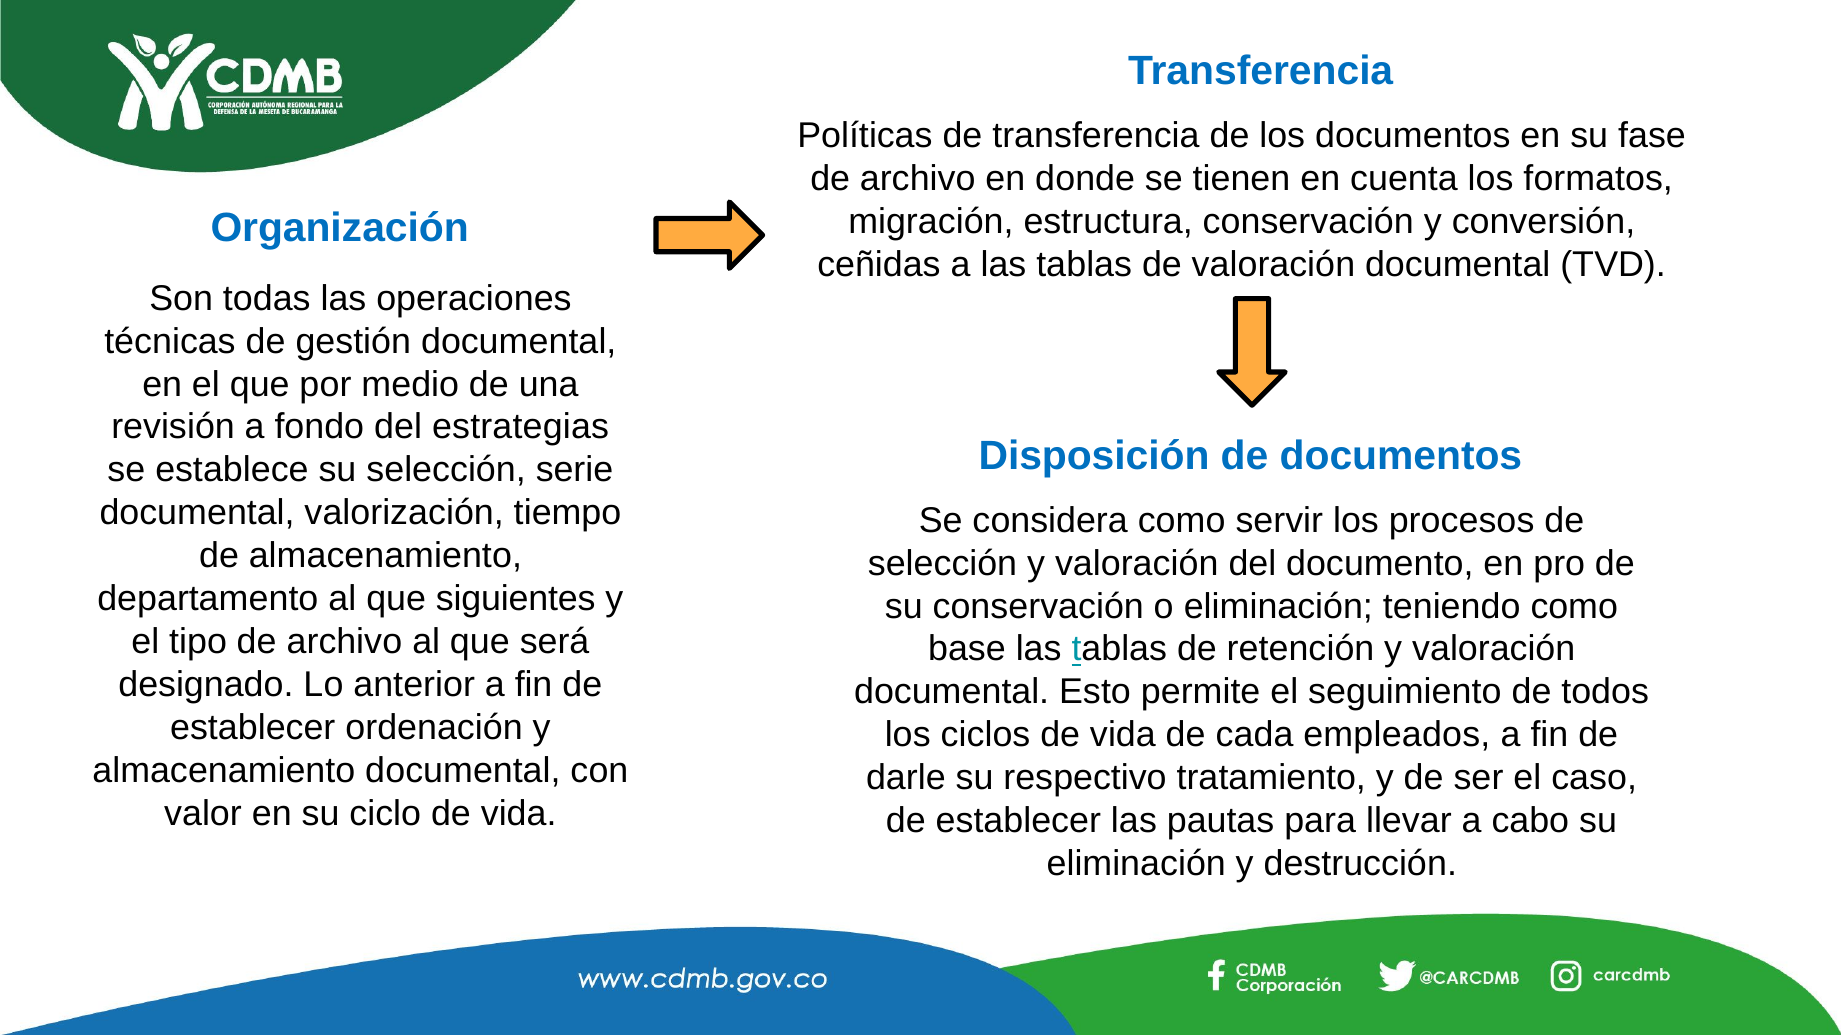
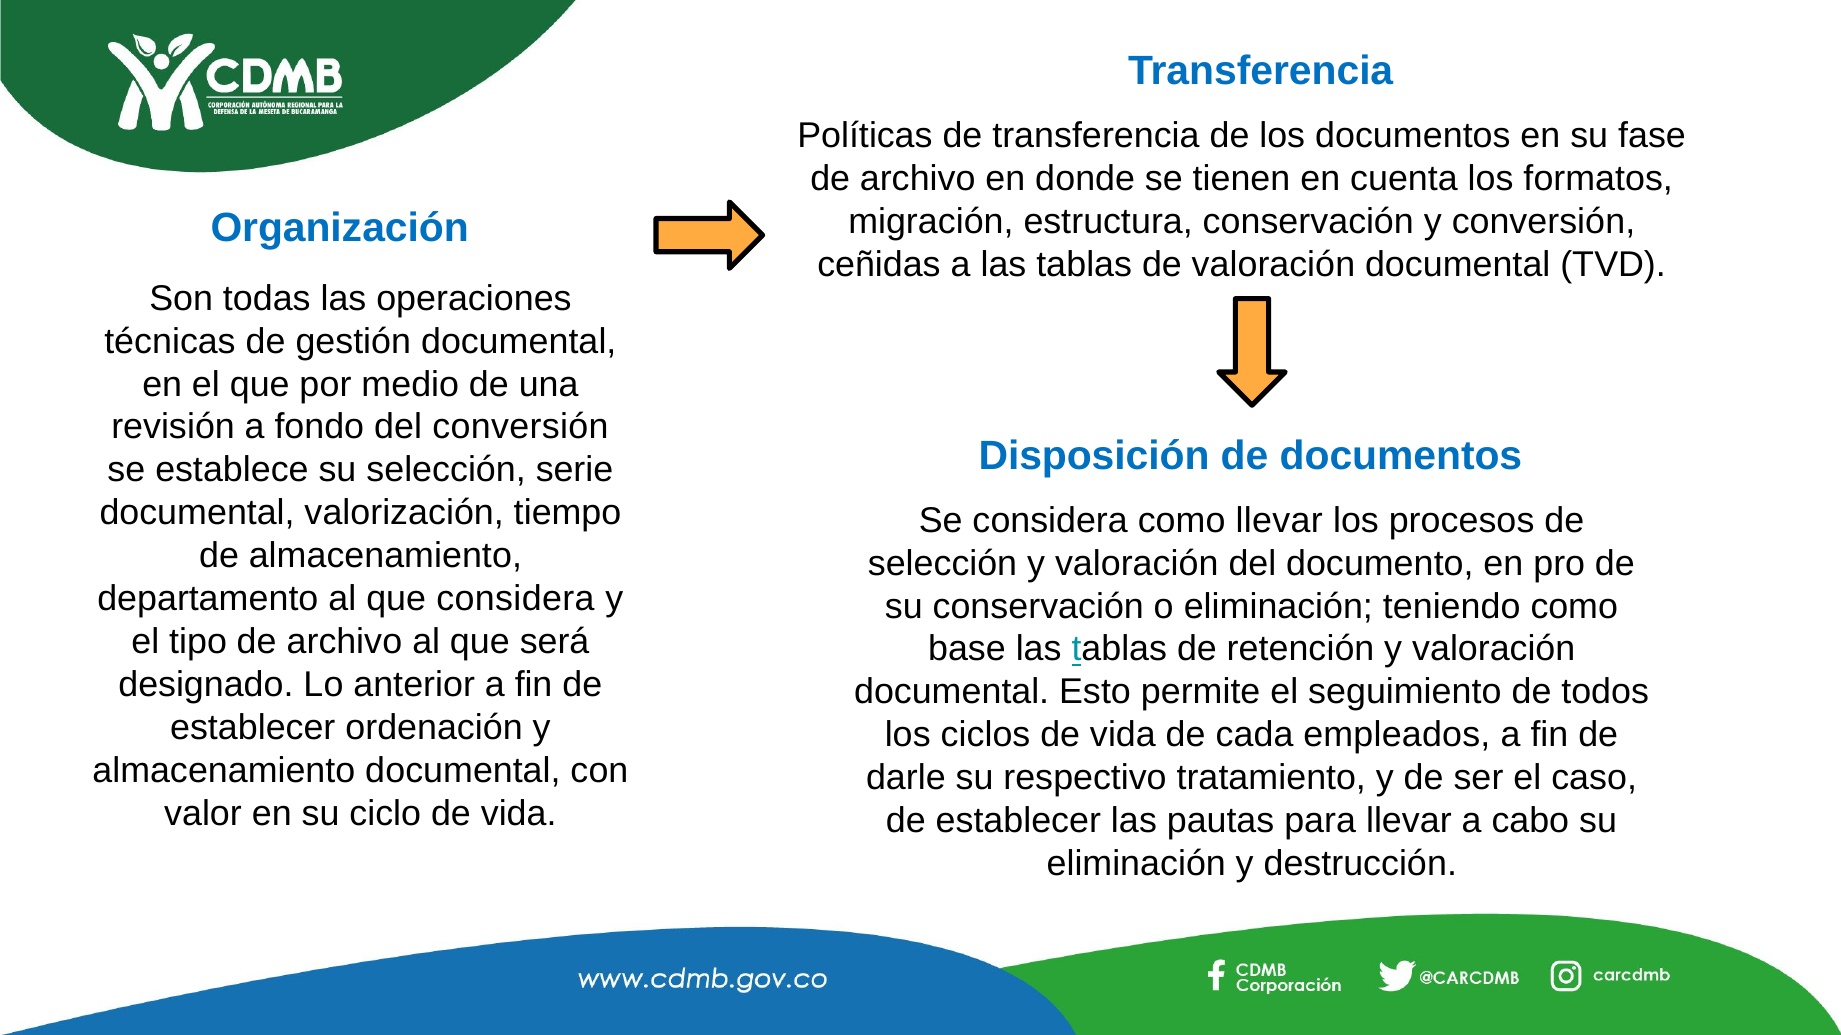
del estrategias: estrategias -> conversión (520, 427)
como servir: servir -> llevar (1279, 521)
que siguientes: siguientes -> considera (515, 599)
